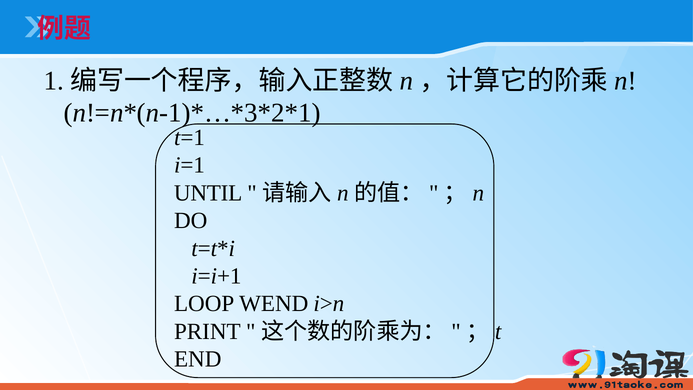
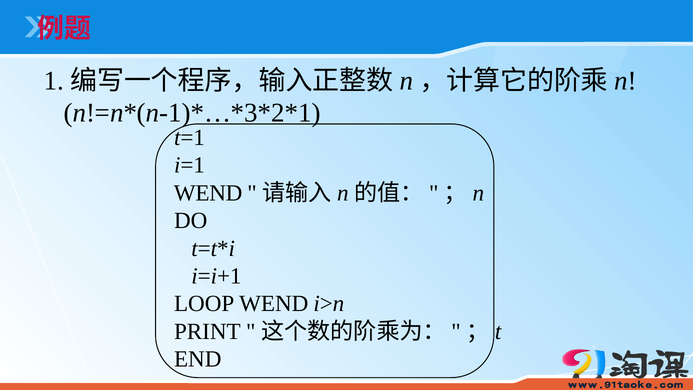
UNTIL: UNTIL -> WEND (208, 193)
